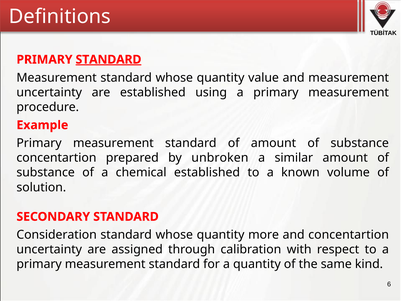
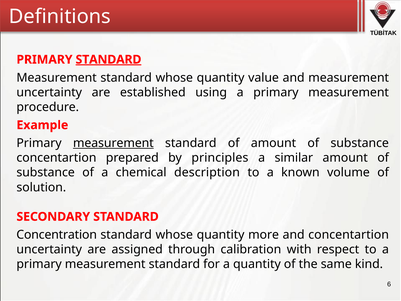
measurement underline: none -> present (113, 143)
unbroken: unbroken -> principles (220, 158)
chemical established: established -> description (207, 172)
Consideration: Consideration -> Concentration (57, 235)
